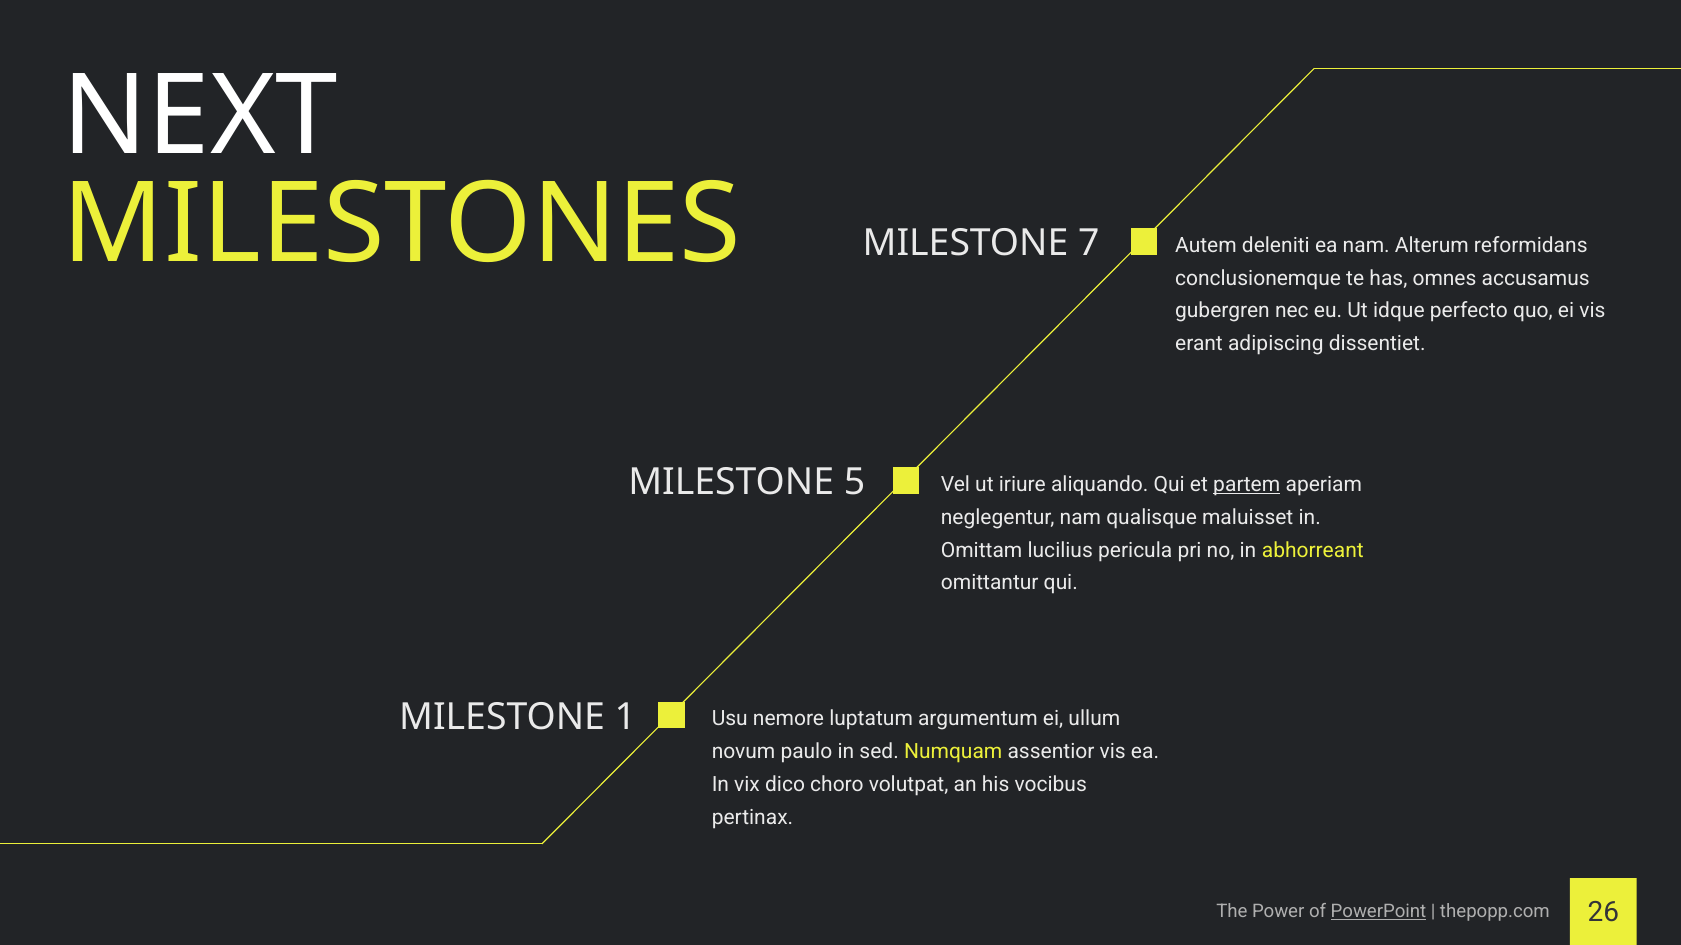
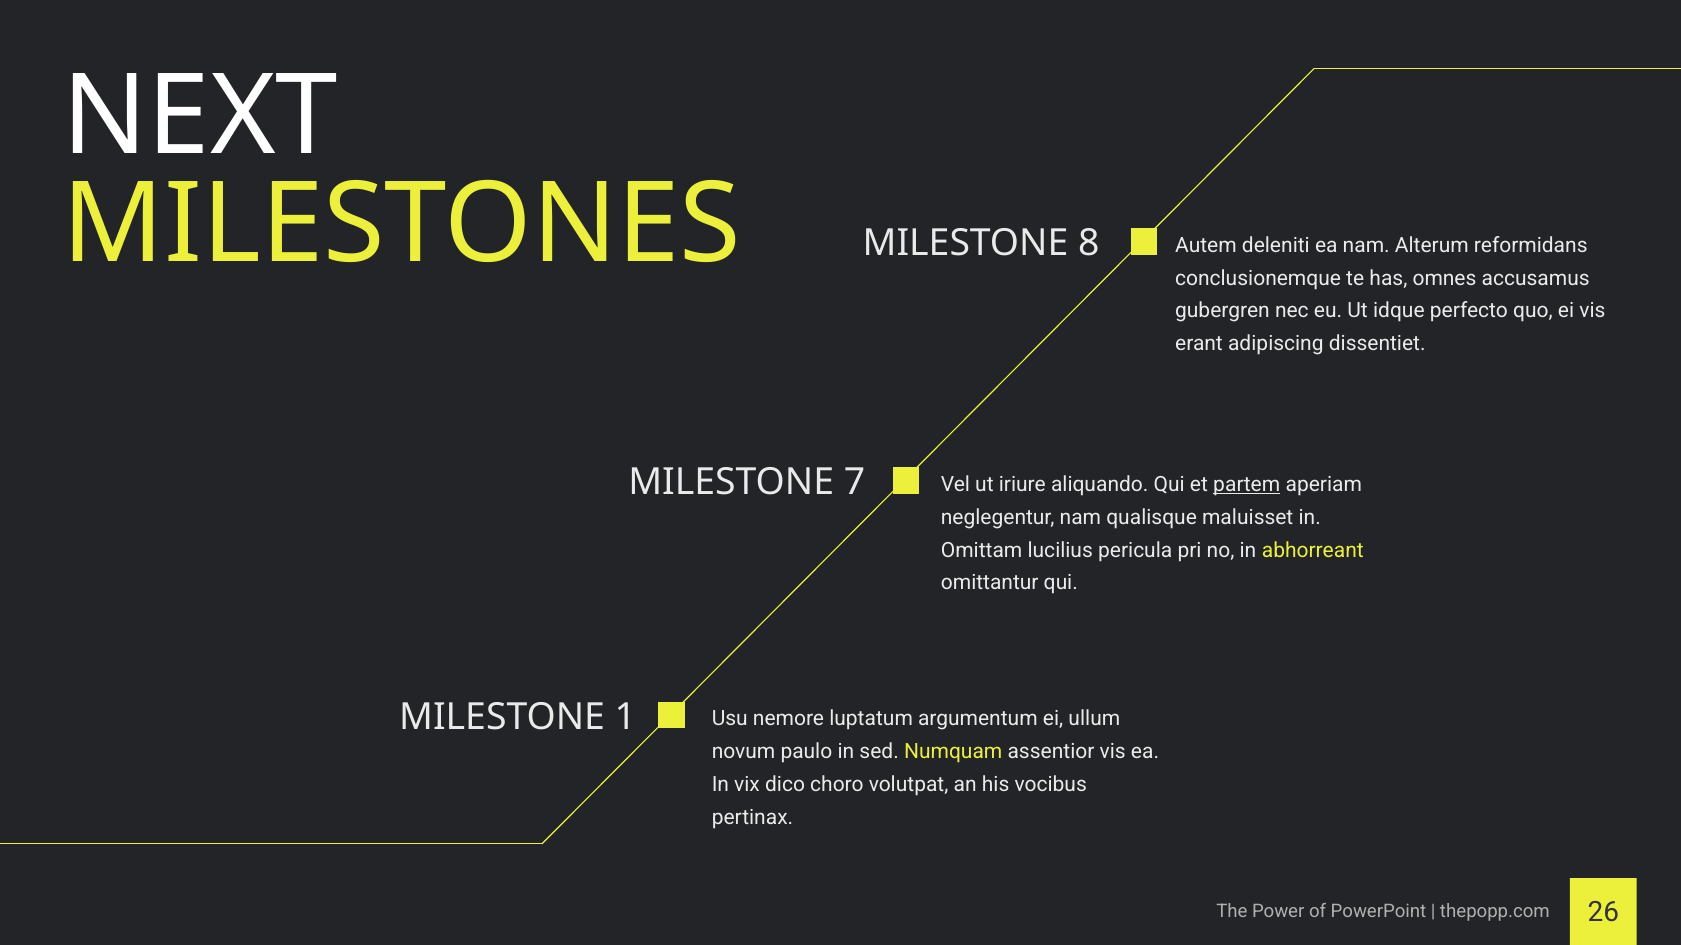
7: 7 -> 8 (1089, 243)
5: 5 -> 7 (854, 483)
PowerPoint underline: present -> none (1378, 912)
